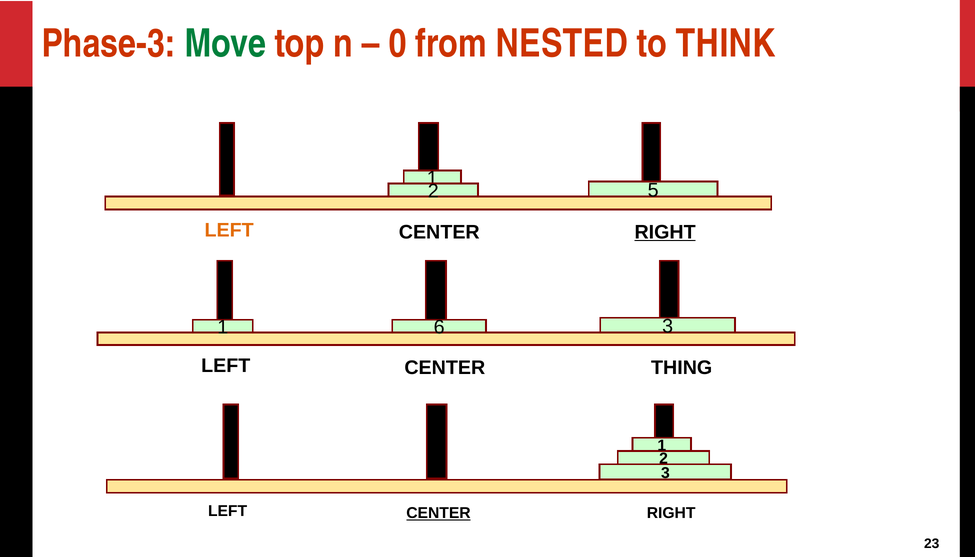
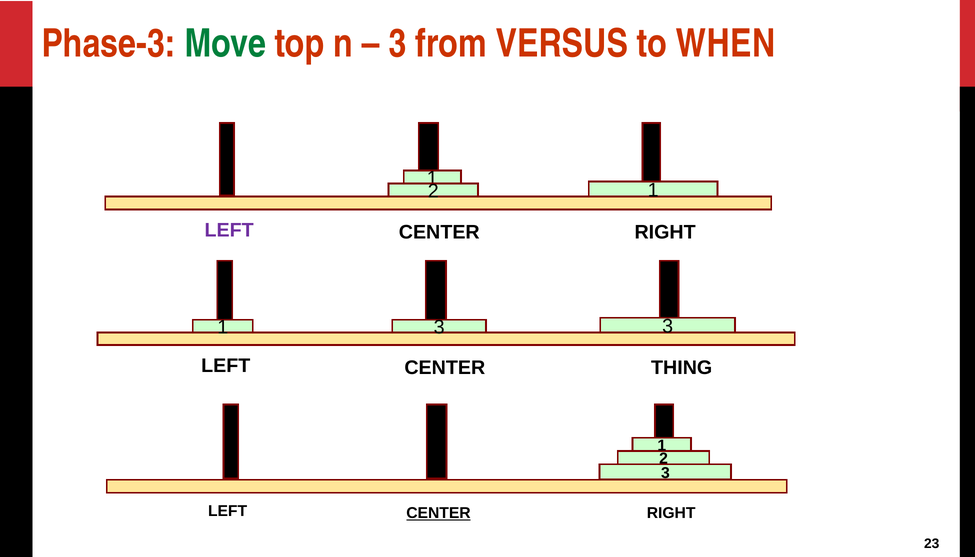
0: 0 -> 3 (398, 44)
NESTED: NESTED -> VERSUS (562, 44)
THINK: THINK -> WHEN (726, 44)
5: 5 -> 1 (653, 190)
LEFT colour: orange -> purple (229, 230)
RIGHT underline: present -> none (665, 232)
1 6: 6 -> 3 (439, 327)
